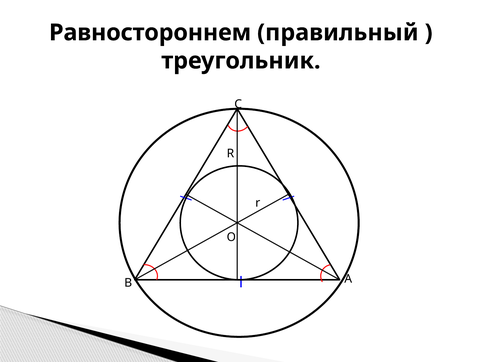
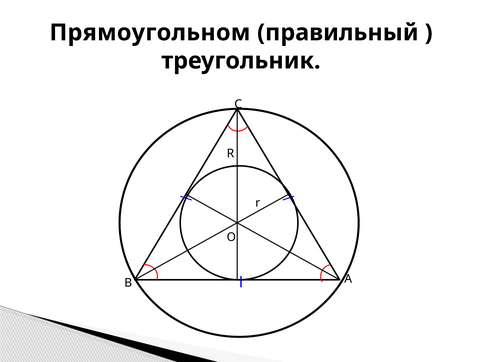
Равностороннем: Равностороннем -> Прямоугольном (150, 33)
